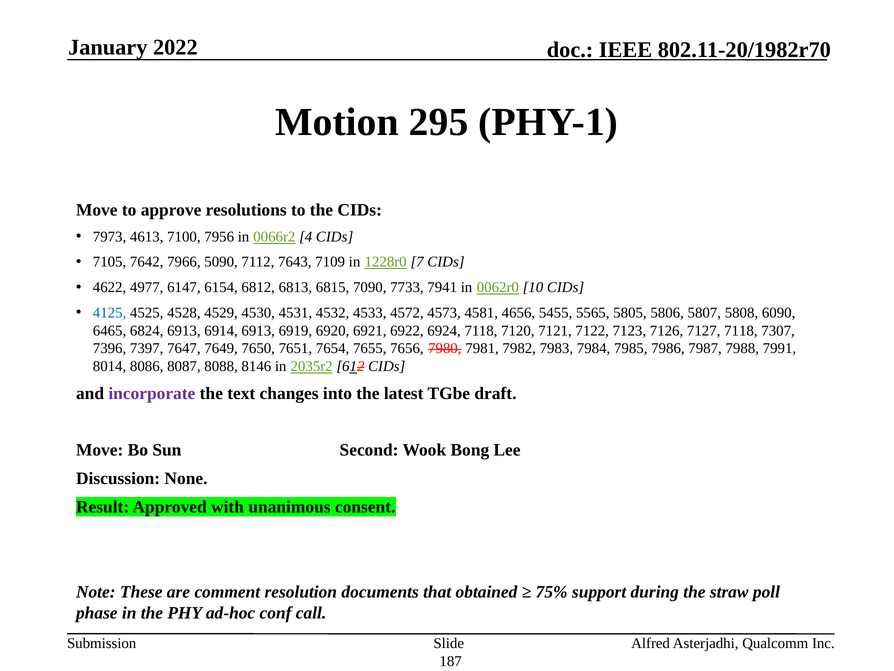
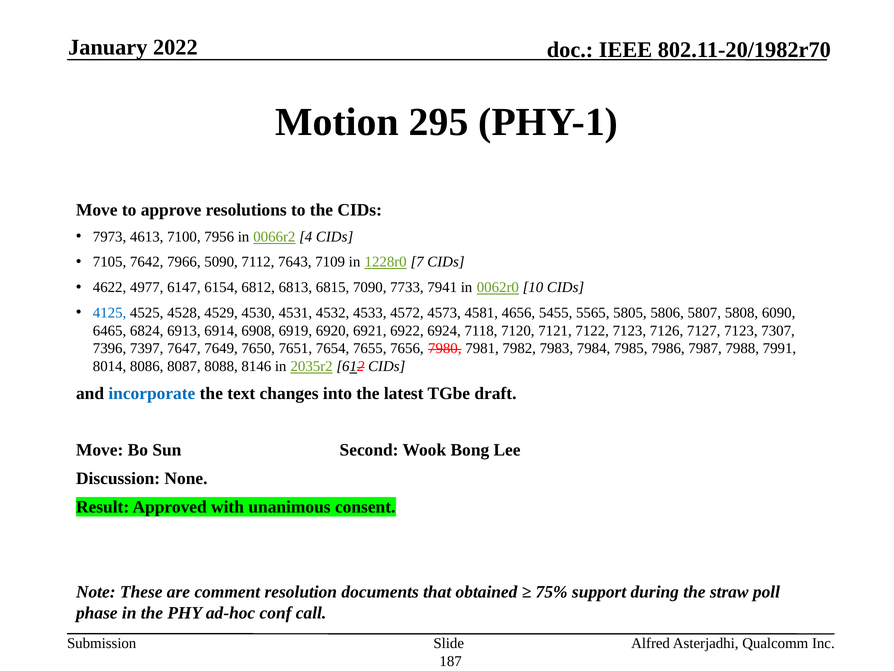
6914 6913: 6913 -> 6908 (258, 330)
7127 7118: 7118 -> 7123 (741, 330)
incorporate colour: purple -> blue (152, 393)
